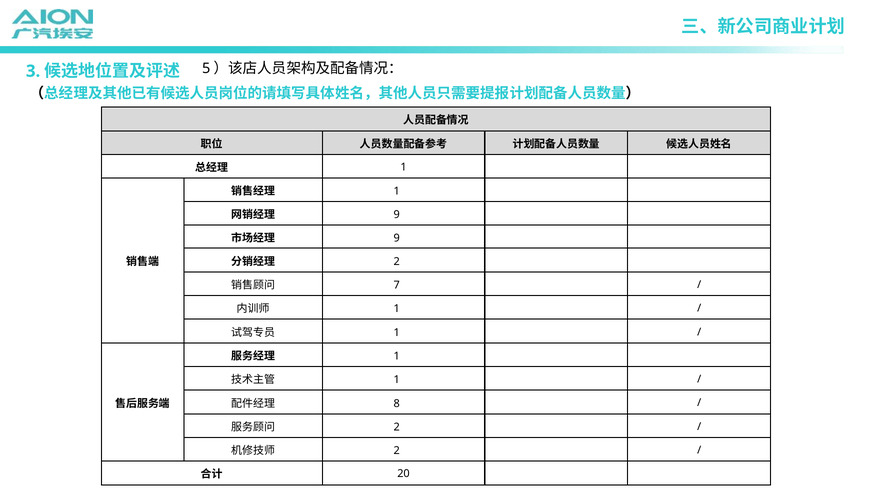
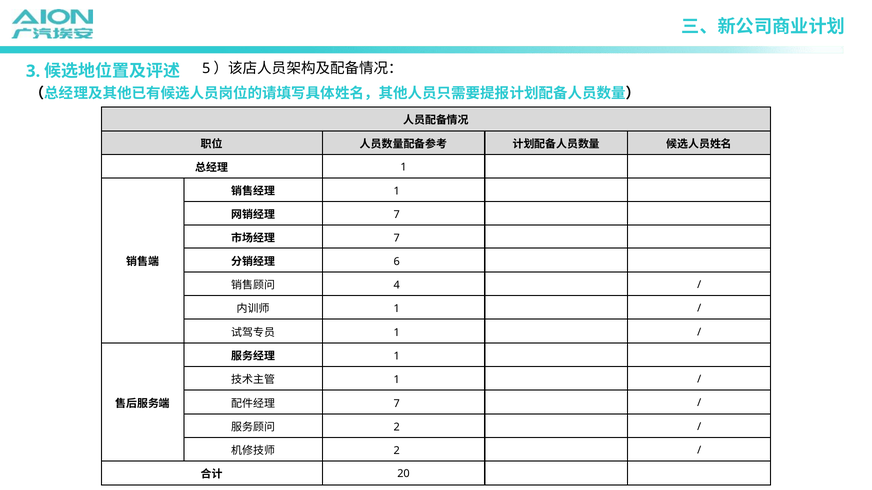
9: 9 -> 7 (397, 215)
9: 9 -> 7 (397, 238)
2: 2 -> 6 (397, 262)
7: 7 -> 4 (397, 285)
8: 8 -> 7 (397, 404)
